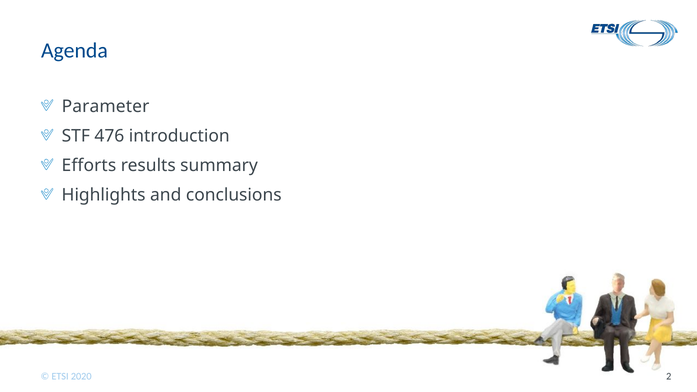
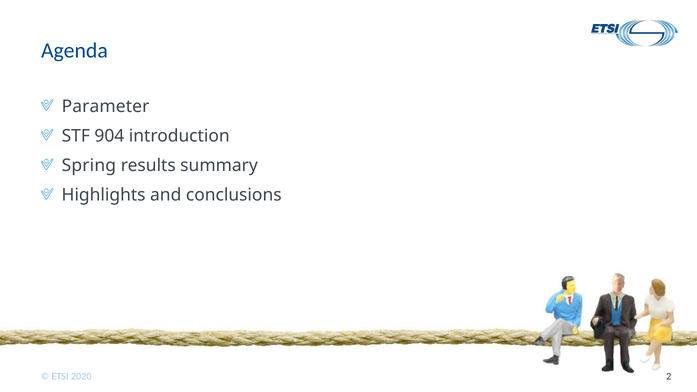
476: 476 -> 904 (109, 136)
Efforts: Efforts -> Spring (89, 166)
